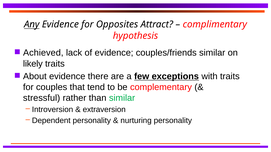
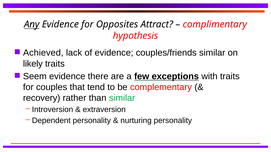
About: About -> Seem (35, 76)
stressful: stressful -> recovery (42, 98)
